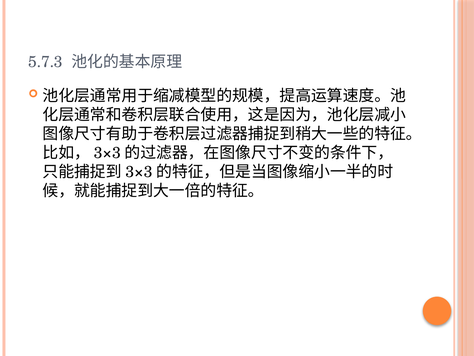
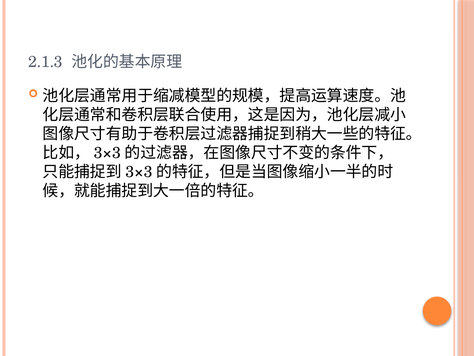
5.7.3: 5.7.3 -> 2.1.3 (45, 62)
